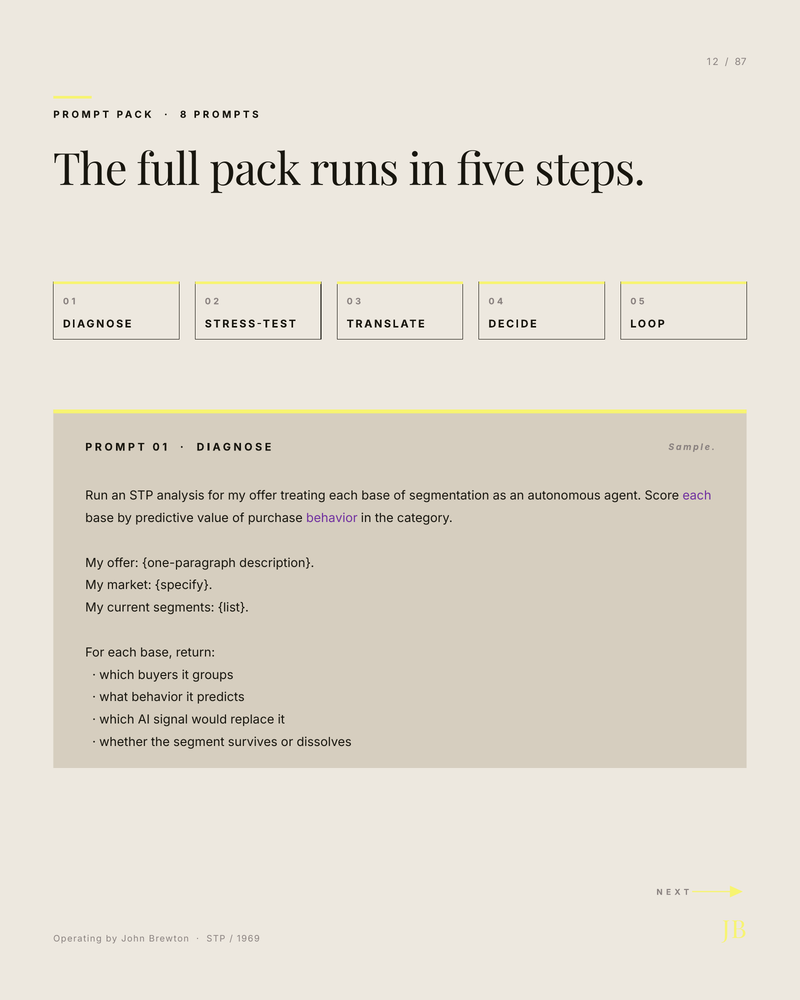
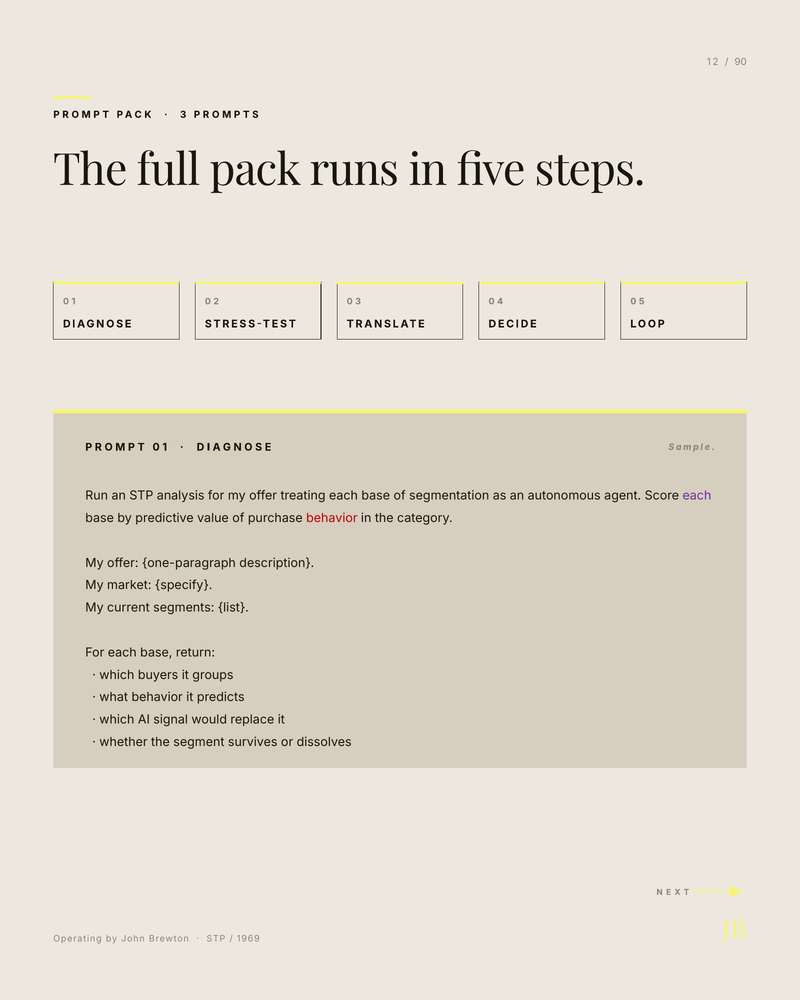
87: 87 -> 90 (741, 62)
8: 8 -> 3 (183, 115)
behavior colour: purple -> red (332, 518)
